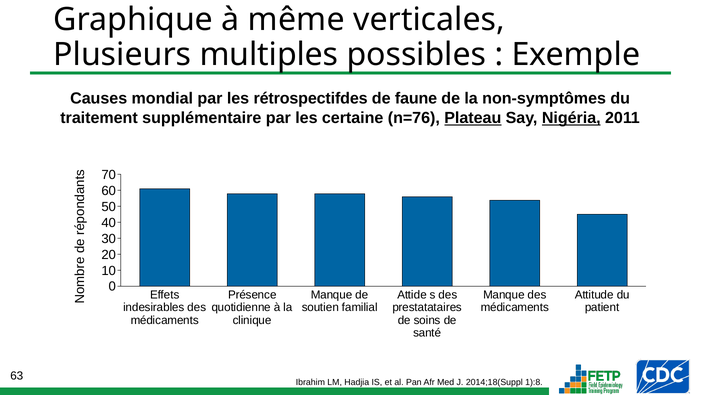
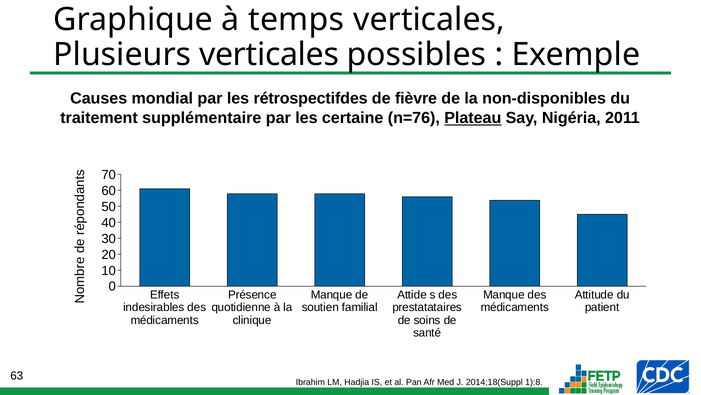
même: même -> temps (296, 20)
Plusieurs multiples: multiples -> verticales (269, 54)
faune: faune -> fièvre (416, 98)
non-symptômes: non-symptômes -> non-disponibles (544, 98)
Nigéria underline: present -> none (571, 118)
